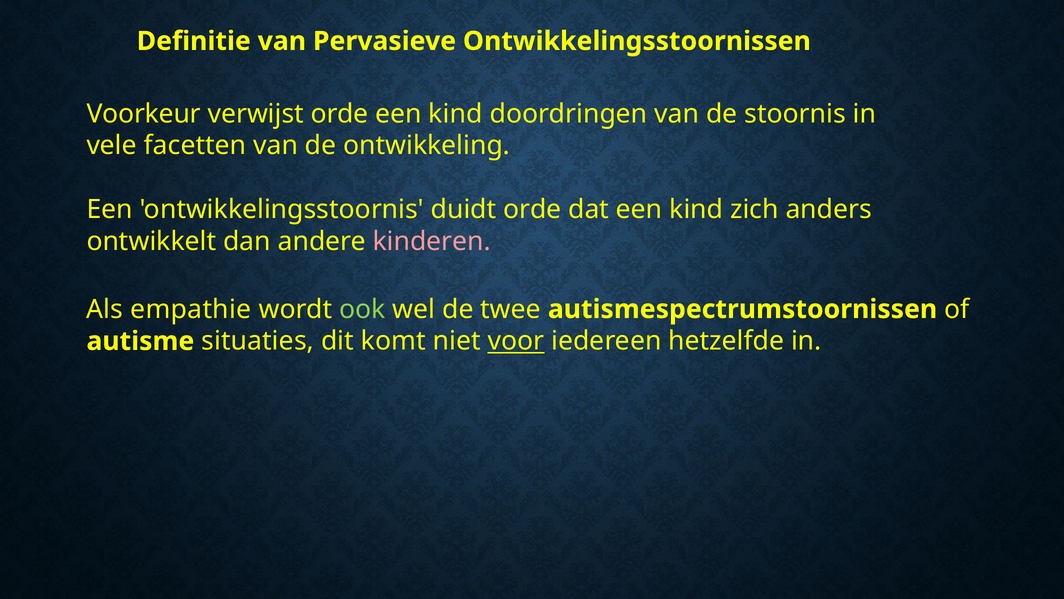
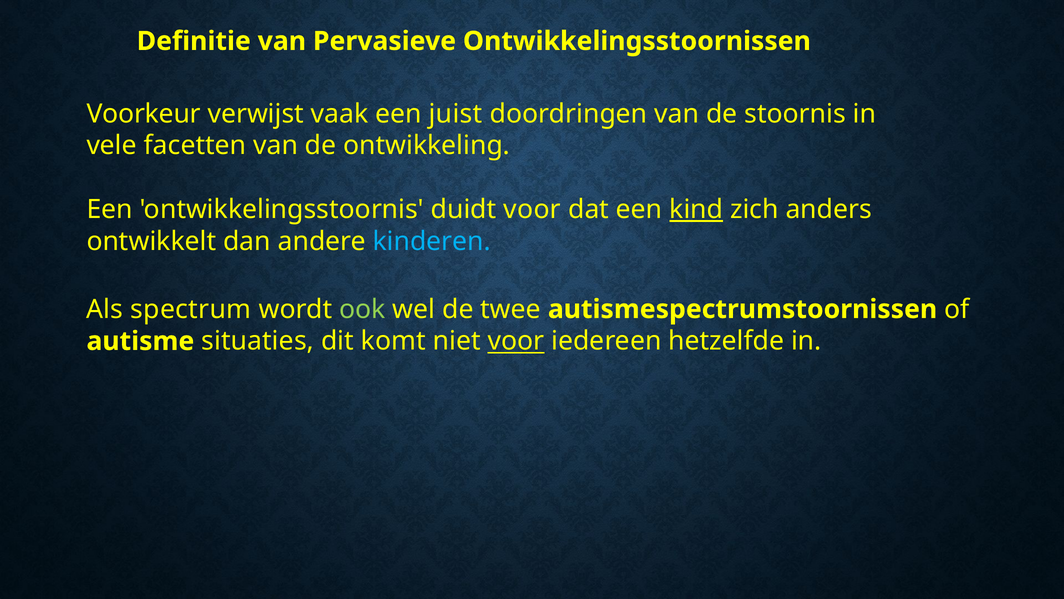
verwijst orde: orde -> vaak (340, 114)
kind: kind -> juist (456, 114)
duidt orde: orde -> voor (532, 209)
kind underline: none -> present (696, 209)
kinderen colour: pink -> light blue (432, 241)
empathie: empathie -> spectrum (191, 309)
